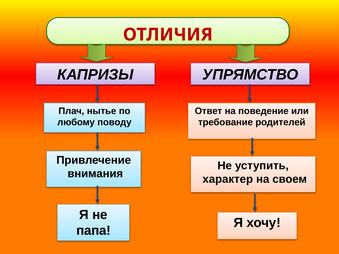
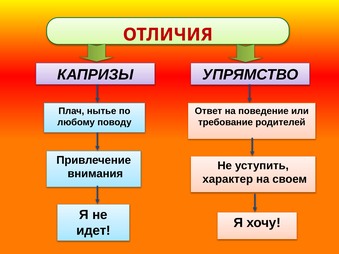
папа: папа -> идет (93, 231)
